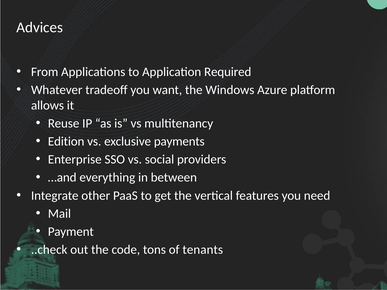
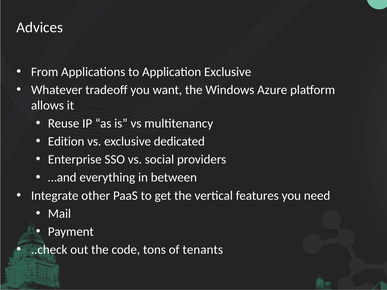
Application Required: Required -> Exclusive (228, 72)
payments: payments -> dedicated (179, 142)
